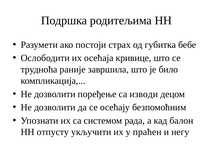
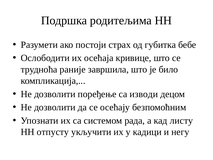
балон: балон -> листу (181, 120)
праћен: праћен -> кадици (147, 132)
